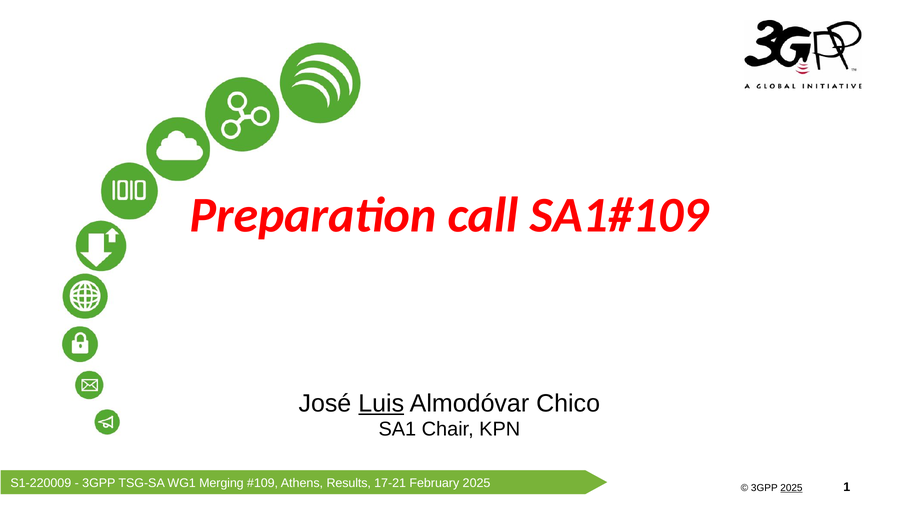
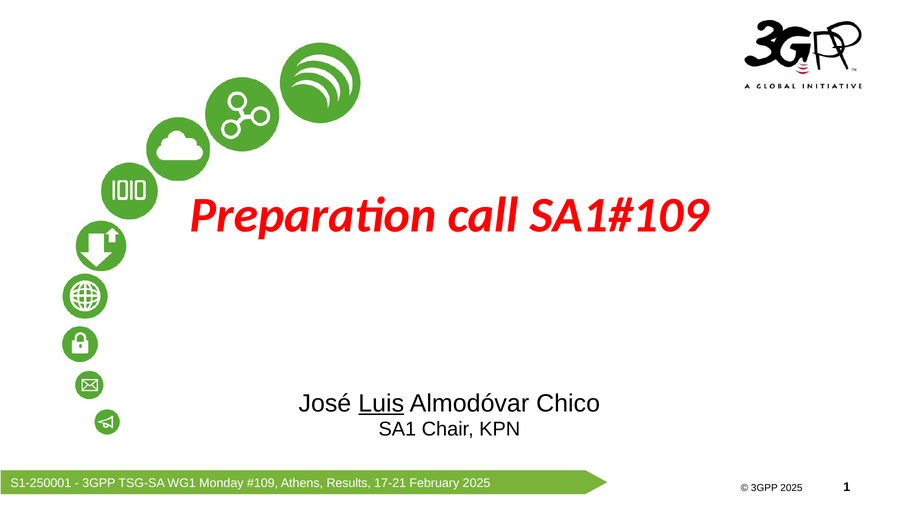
S1-220009: S1-220009 -> S1-250001 (41, 483)
Merging: Merging -> Monday (221, 483)
2025 underline: present -> none (791, 488)
